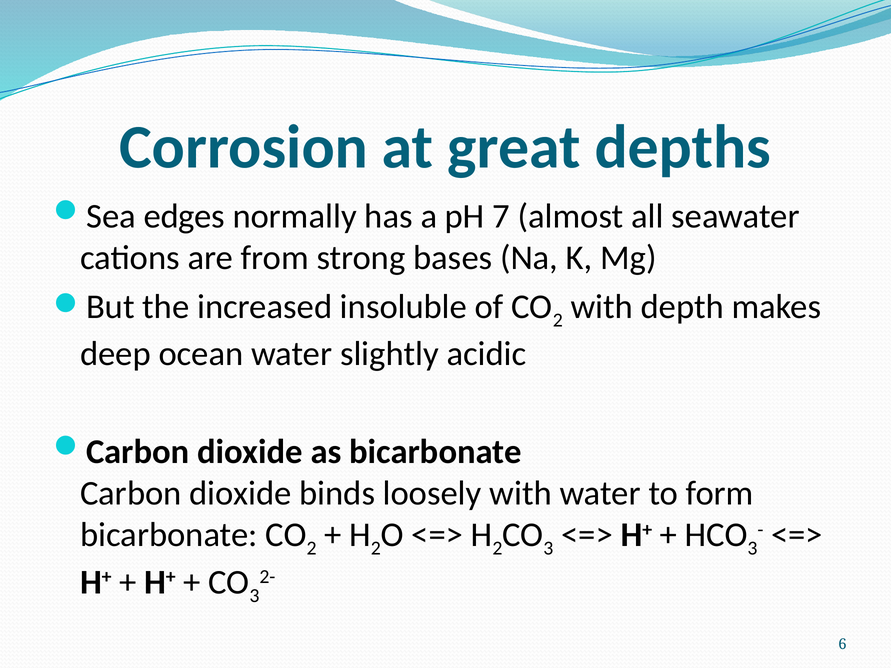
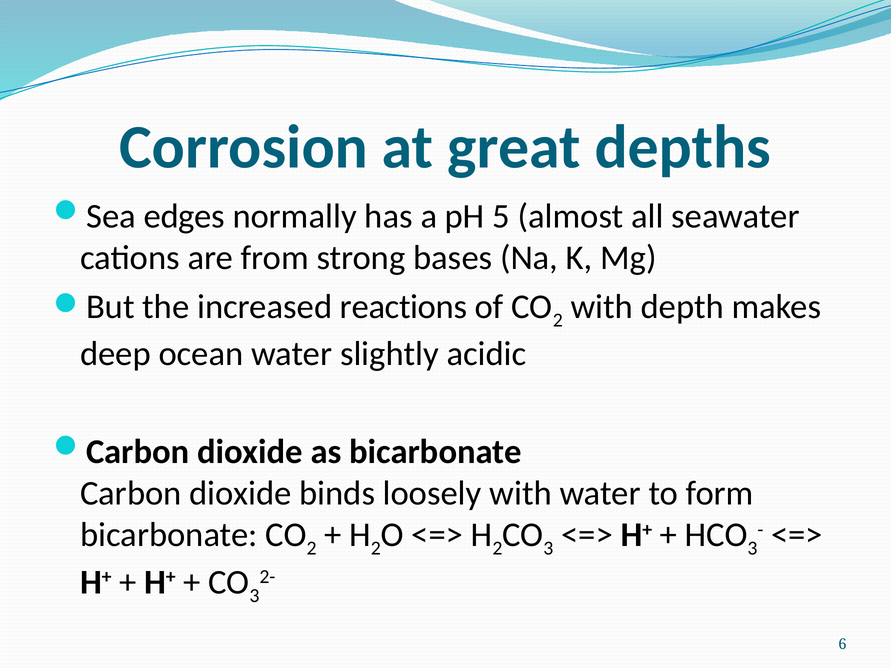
7: 7 -> 5 (501, 216)
insoluble: insoluble -> reactions (404, 307)
